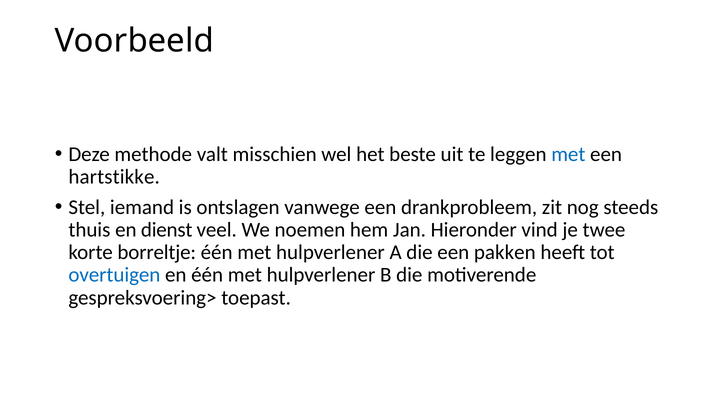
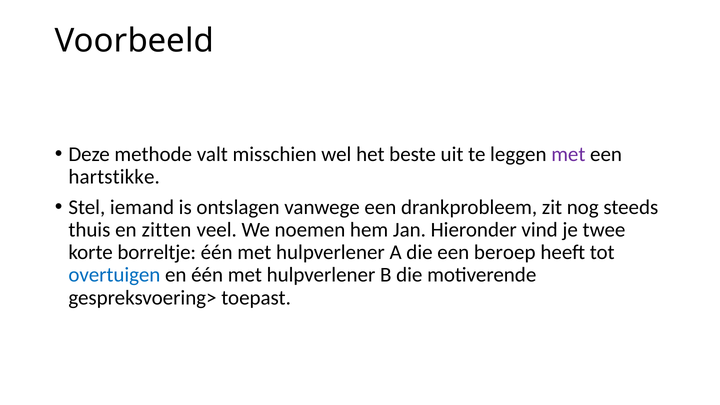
met colour: blue -> purple (568, 154)
dienst: dienst -> zitten (166, 230)
pakken: pakken -> beroep (505, 252)
